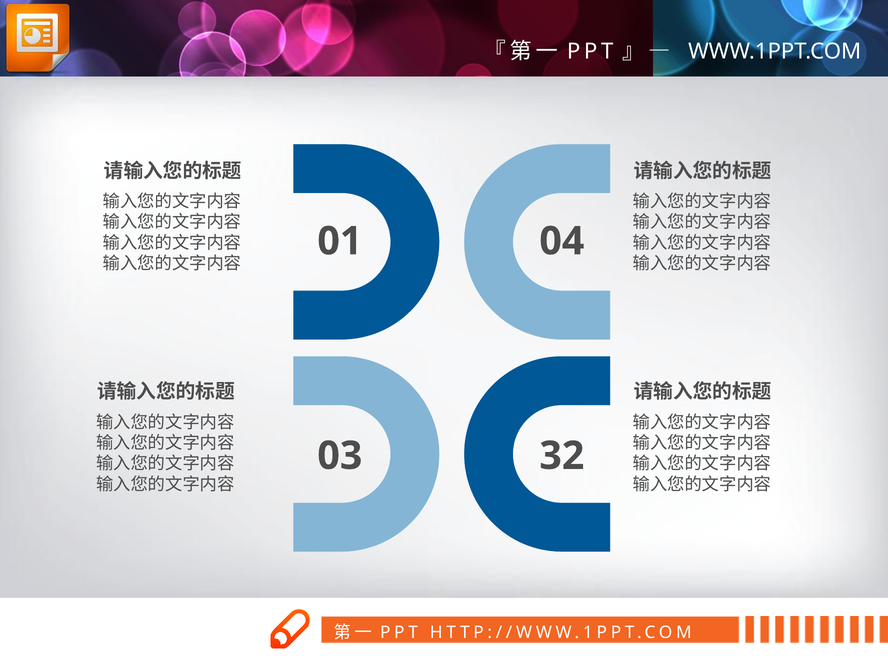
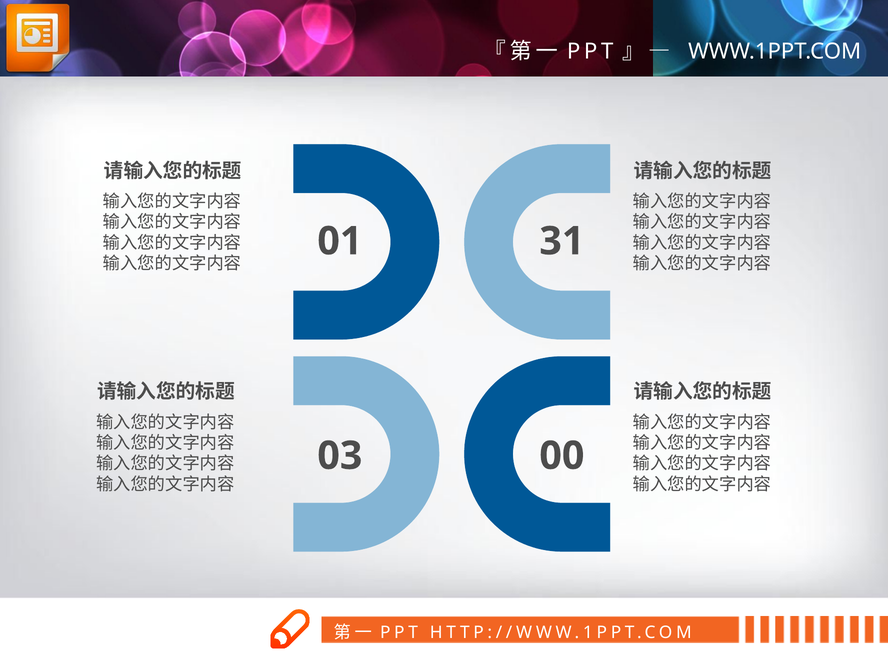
04: 04 -> 31 (562, 241)
32: 32 -> 00 (562, 456)
